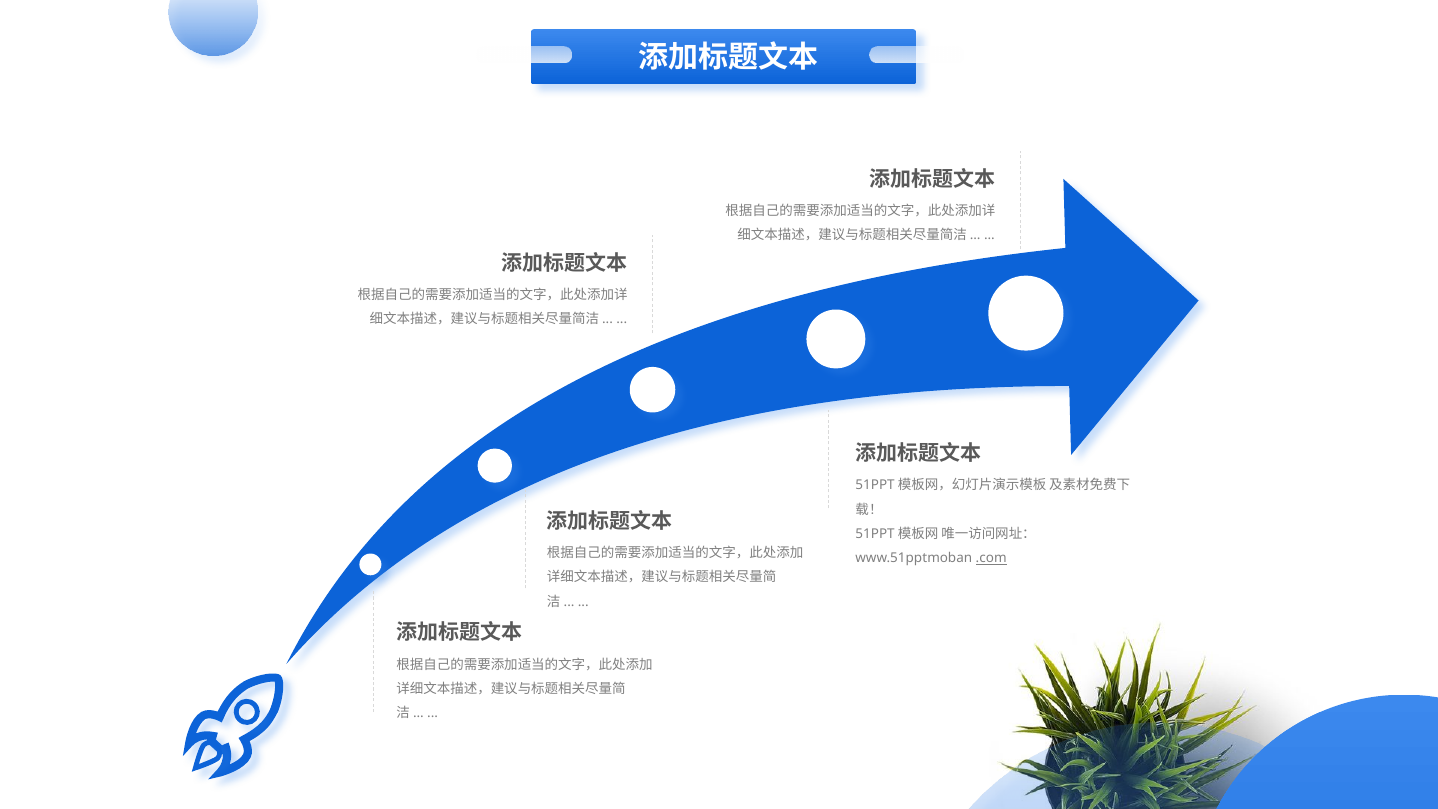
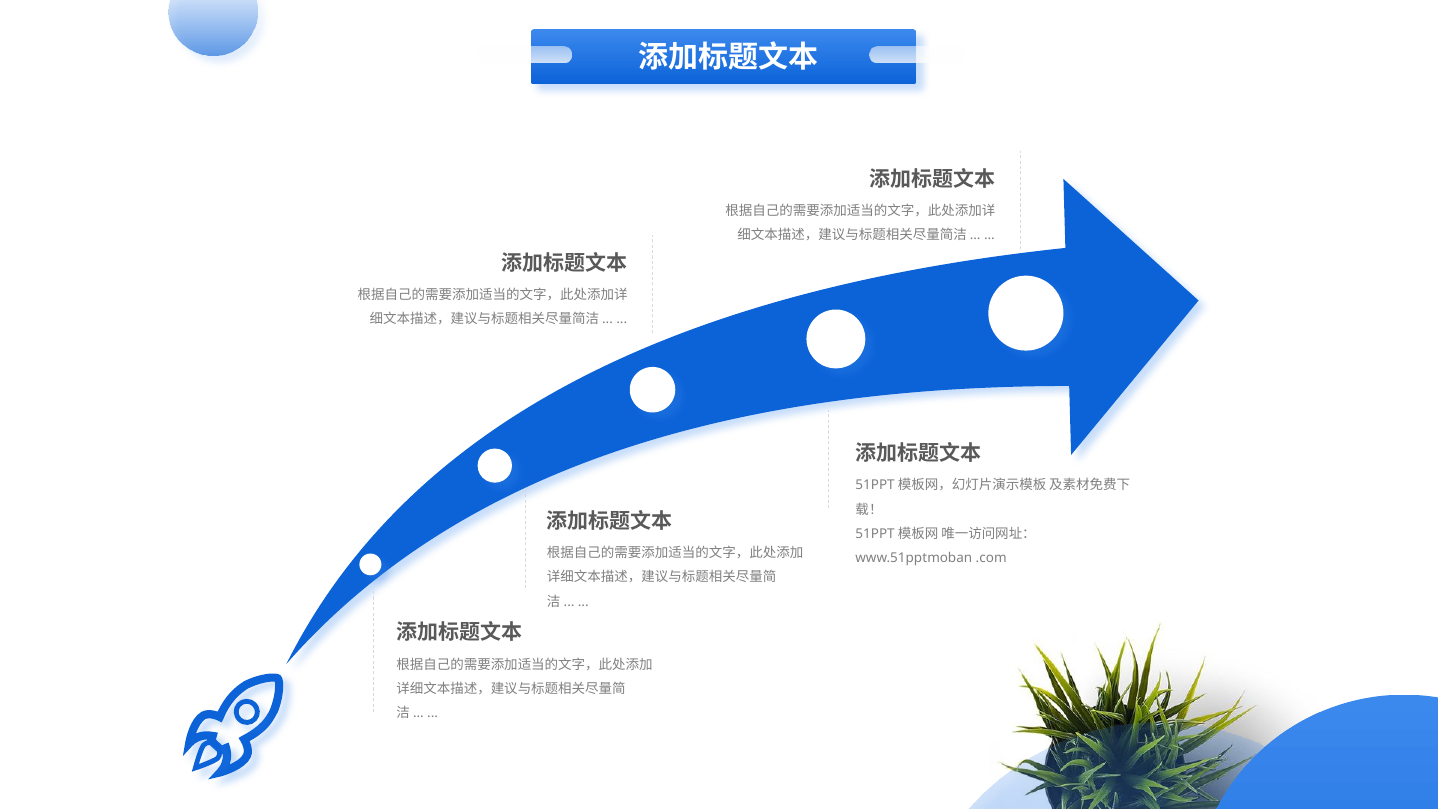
.com underline: present -> none (991, 558)
